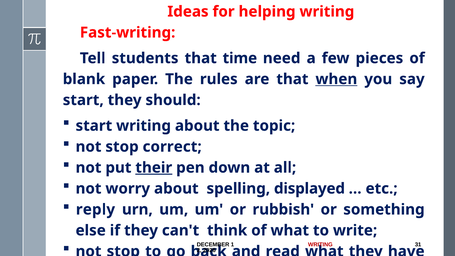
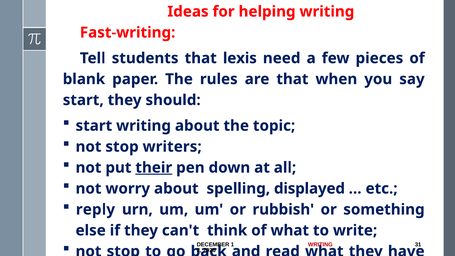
time: time -> lexis (240, 58)
when underline: present -> none (336, 79)
correct: correct -> writers (172, 147)
